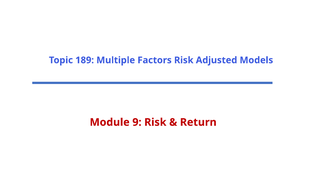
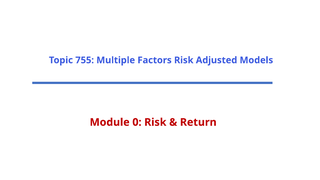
189: 189 -> 755 (85, 60)
9: 9 -> 0 (137, 122)
